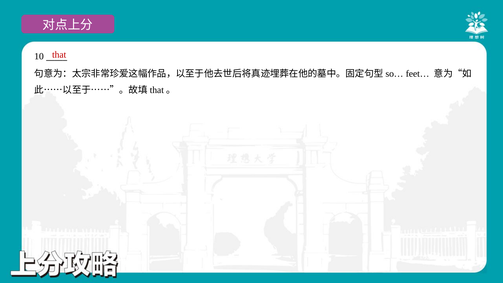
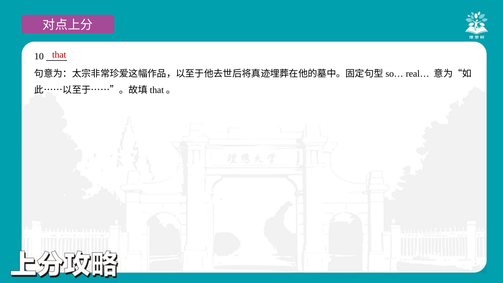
feet…: feet… -> real… (418, 74)
